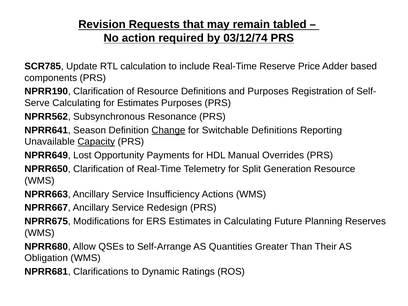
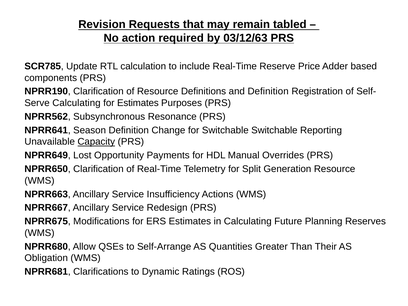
03/12/74: 03/12/74 -> 03/12/63 (245, 38)
and Purposes: Purposes -> Definition (268, 91)
Change underline: present -> none (168, 130)
Switchable Definitions: Definitions -> Switchable (274, 130)
